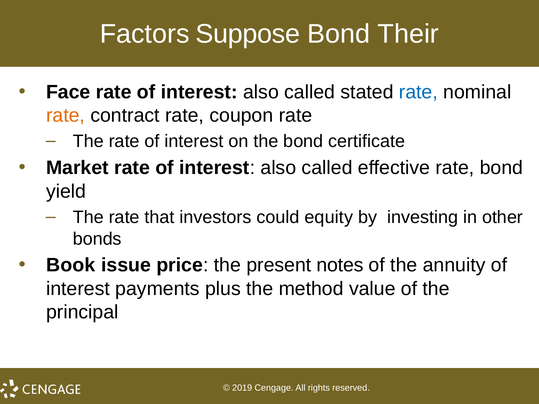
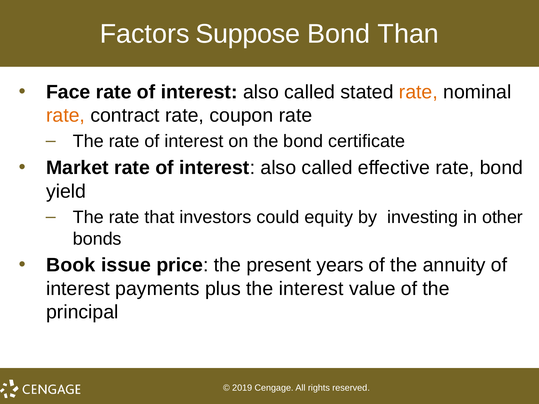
Their: Their -> Than (408, 34)
rate colour: blue -> orange (418, 92)
notes: notes -> years (340, 265)
the method: method -> interest (311, 289)
